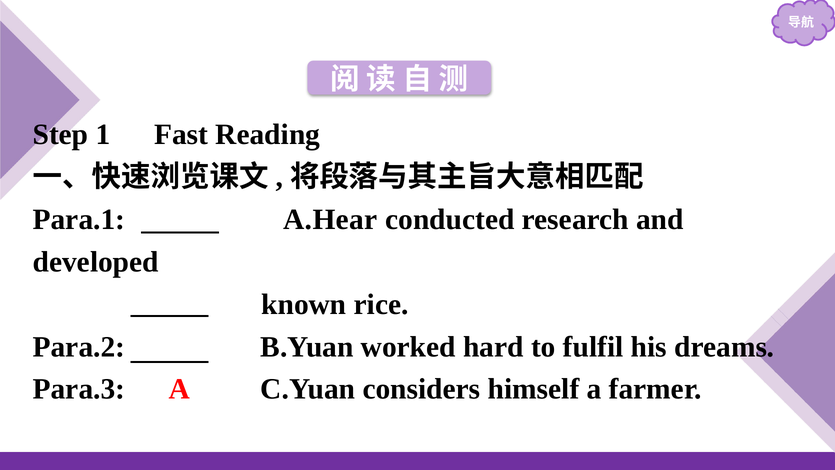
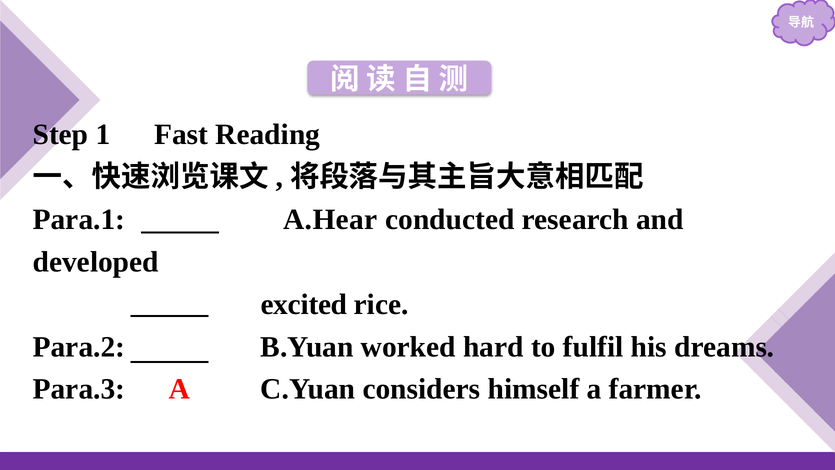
known: known -> excited (304, 304)
